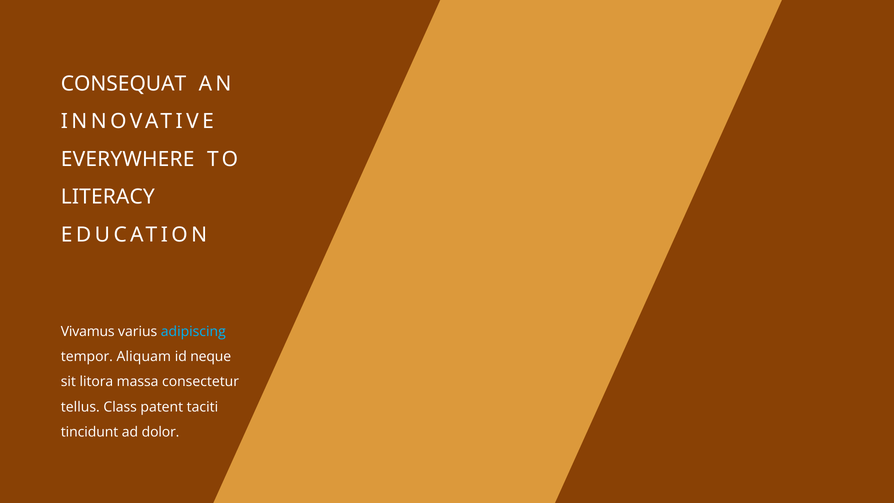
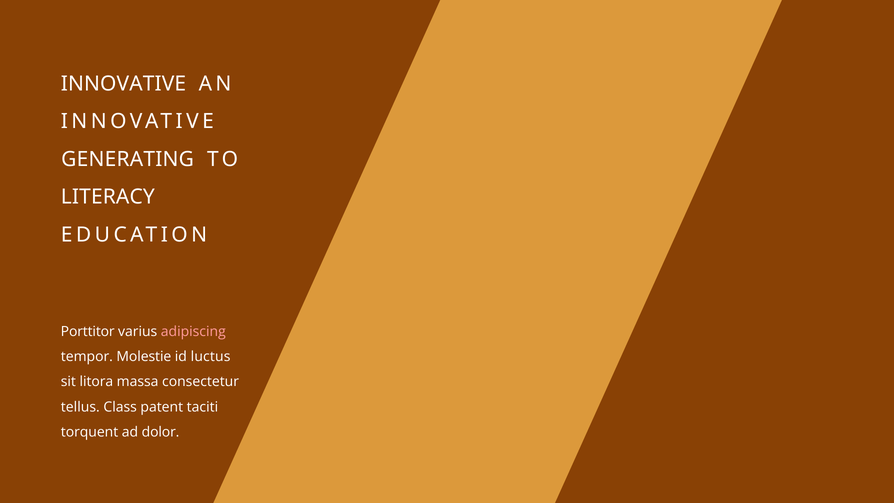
CONSEQUAT: CONSEQUAT -> INNOVATIVE (123, 84)
EVERYWHERE: EVERYWHERE -> GENERATING (128, 159)
Vivamus: Vivamus -> Porttitor (88, 331)
adipiscing colour: light blue -> pink (193, 331)
Aliquam: Aliquam -> Molestie (144, 357)
neque: neque -> luctus (211, 357)
tincidunt: tincidunt -> torquent (90, 432)
